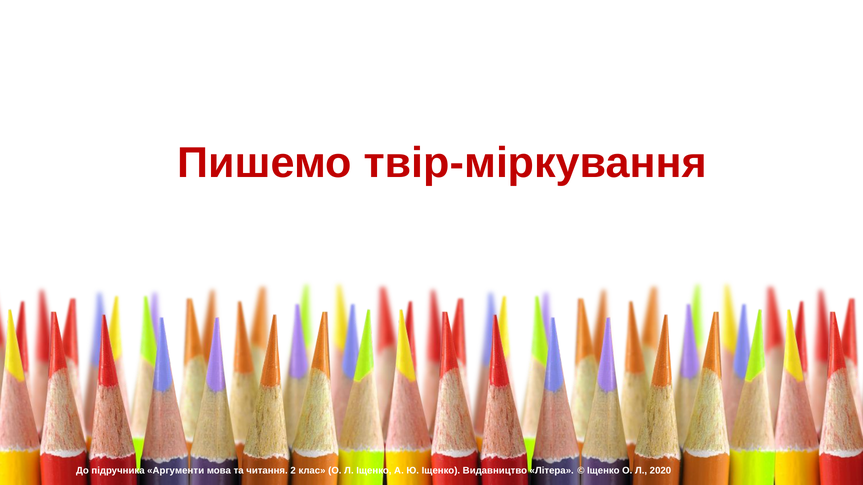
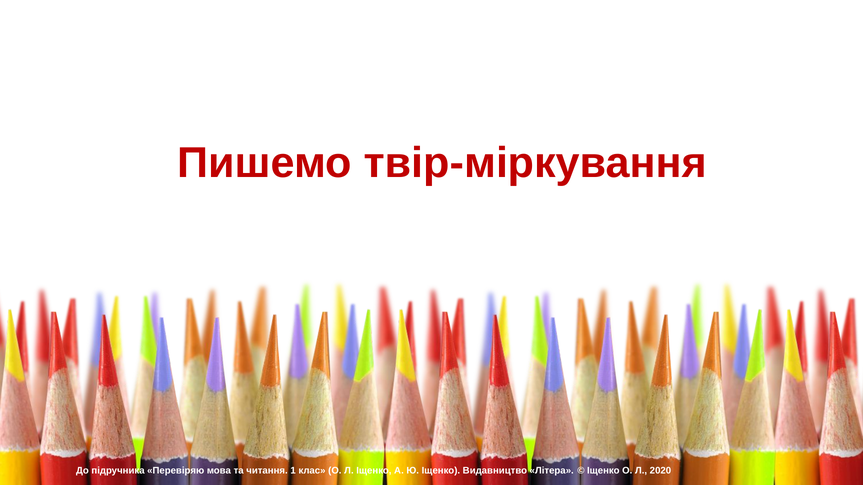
Аргументи: Аргументи -> Перевіряю (176, 471)
2: 2 -> 1 (293, 471)
